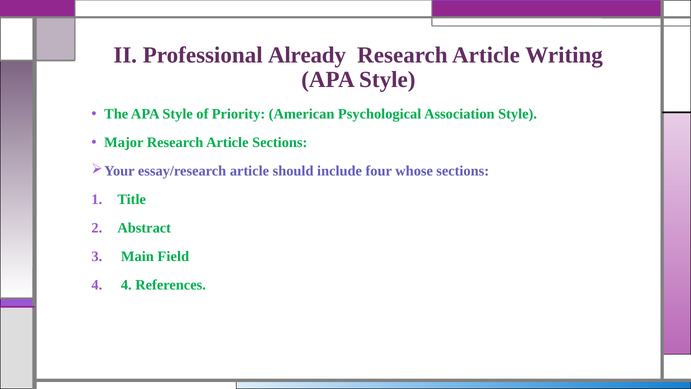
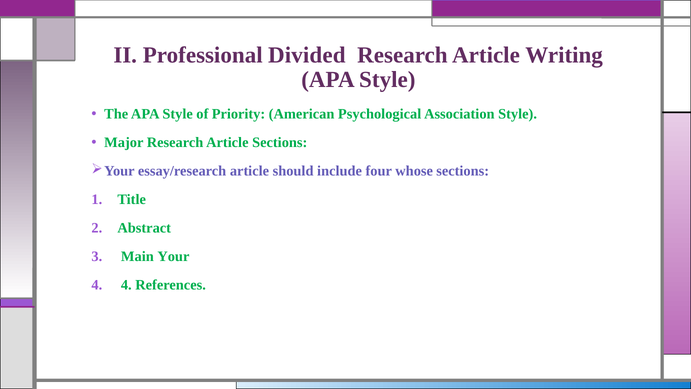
Already: Already -> Divided (307, 55)
Field: Field -> Your (173, 257)
